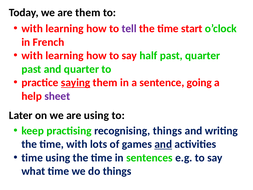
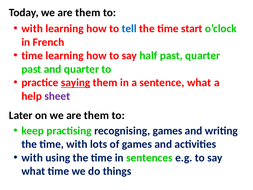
tell colour: purple -> blue (129, 29)
with: with -> time (32, 56)
sentence going: going -> what (199, 83)
on we are using: using -> them (96, 115)
recognising things: things -> games (167, 131)
and underline: present -> none (163, 144)
time: time -> with (32, 158)
